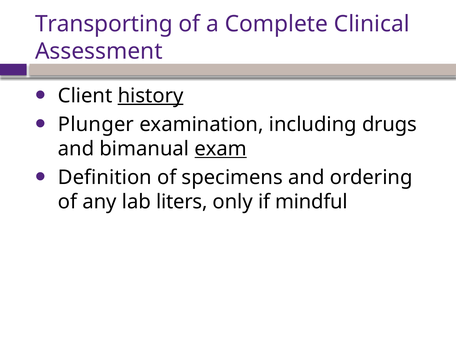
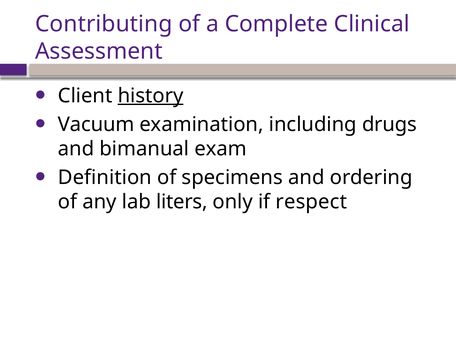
Transporting: Transporting -> Contributing (104, 24)
Plunger: Plunger -> Vacuum (96, 124)
exam underline: present -> none (221, 149)
mindful: mindful -> respect (311, 202)
